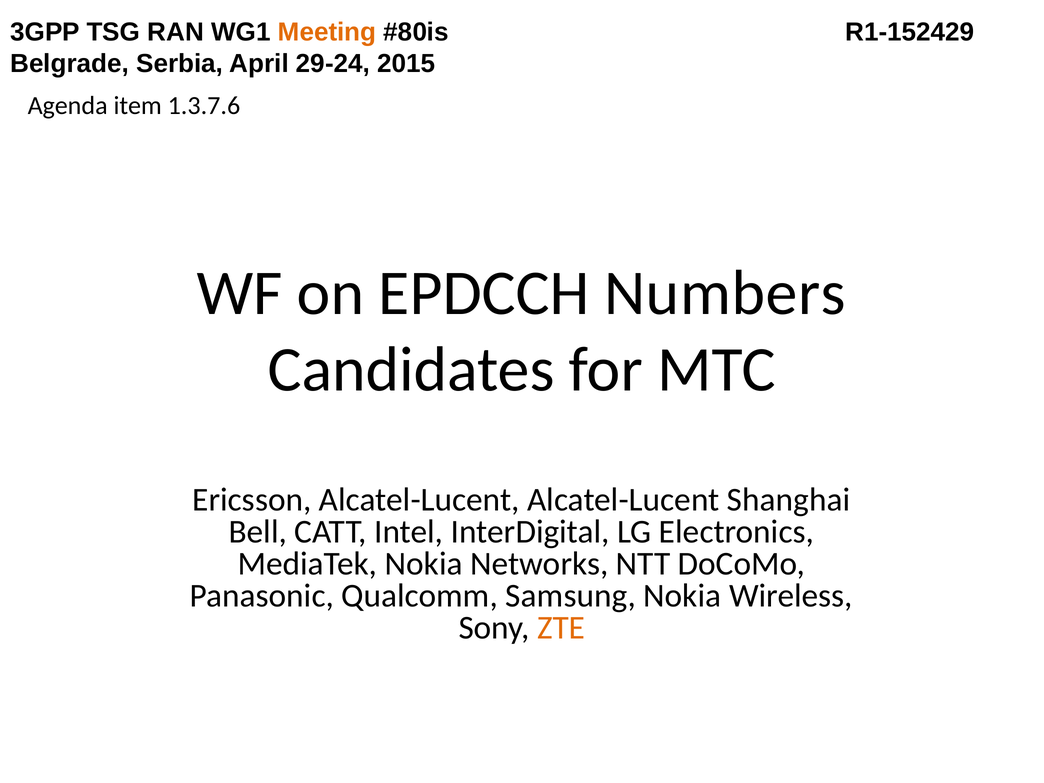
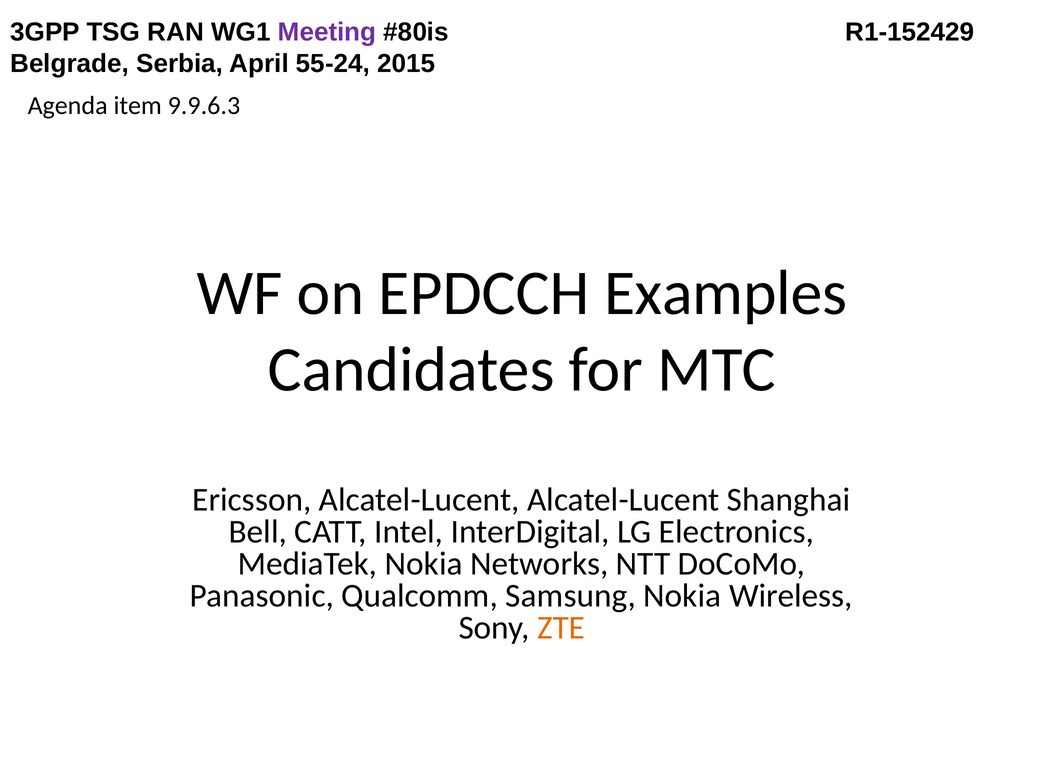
Meeting colour: orange -> purple (327, 32)
29-24: 29-24 -> 55-24 (333, 63)
1.3.7.6: 1.3.7.6 -> 9.9.6.3 (204, 105)
Numbers: Numbers -> Examples (725, 293)
